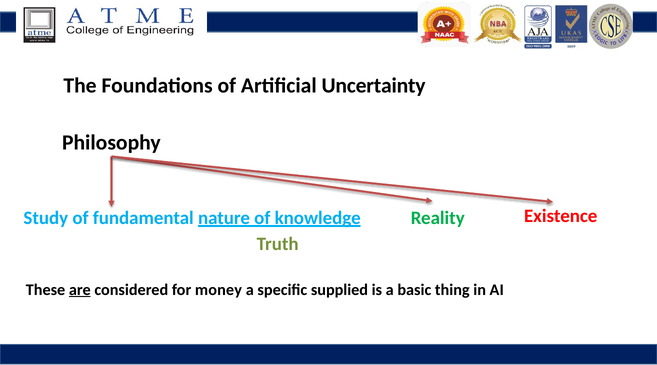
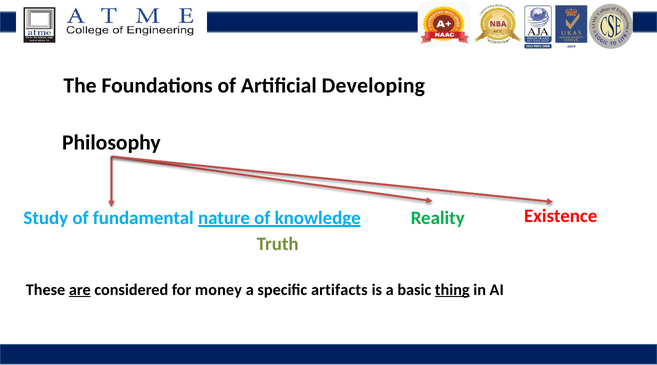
Uncertainty: Uncertainty -> Developing (373, 86)
supplied: supplied -> artifacts (339, 290)
thing underline: none -> present (452, 290)
